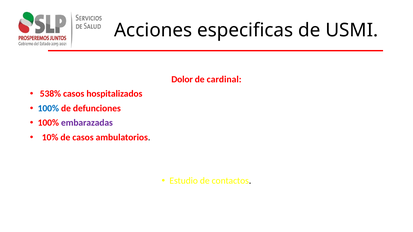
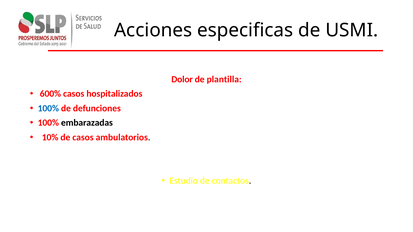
cardinal: cardinal -> plantilla (224, 79)
538%: 538% -> 600% (50, 94)
embarazadas colour: purple -> black (87, 123)
